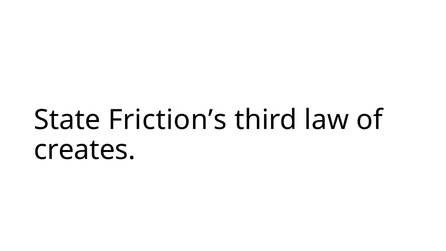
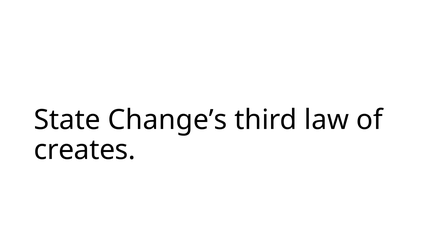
Friction’s: Friction’s -> Change’s (167, 120)
